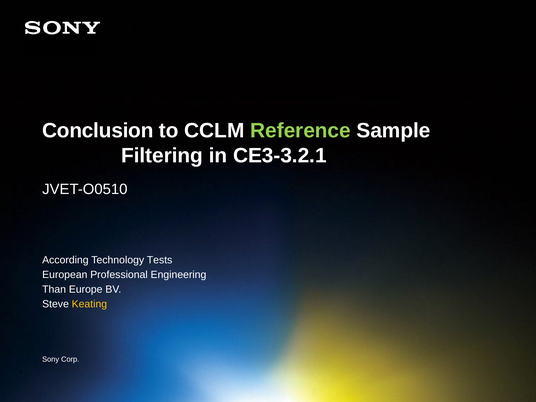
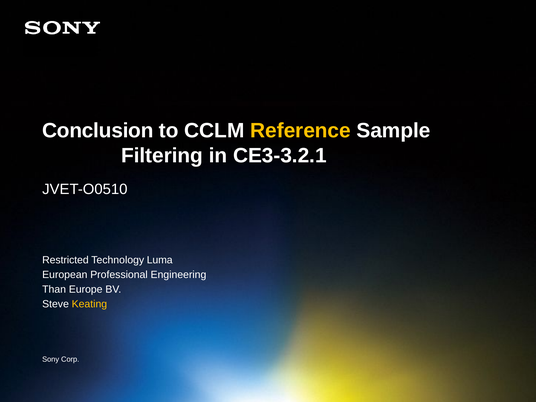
Reference colour: light green -> yellow (300, 131)
According: According -> Restricted (65, 260)
Tests: Tests -> Luma (160, 260)
